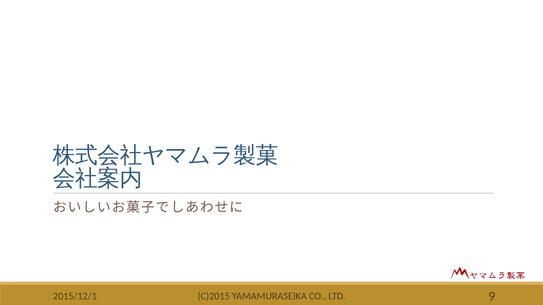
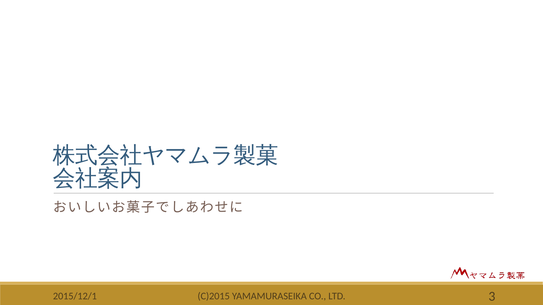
9: 9 -> 3 (492, 297)
